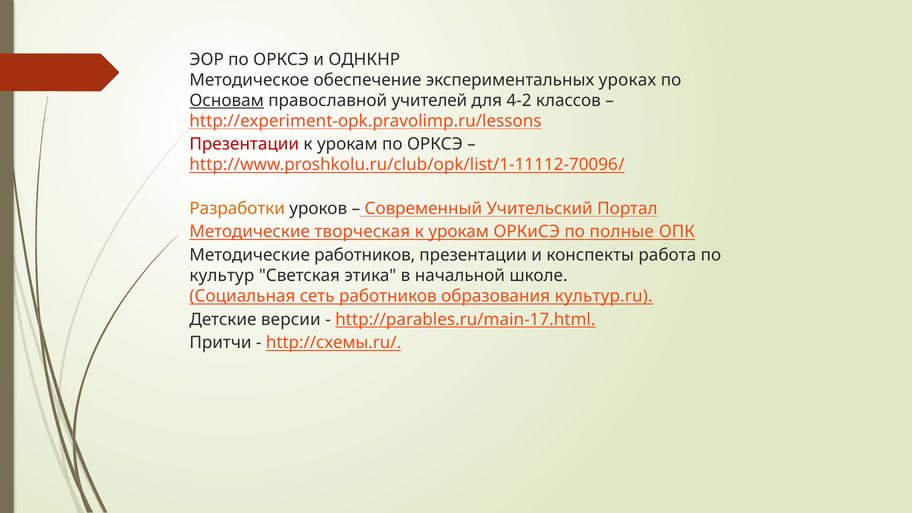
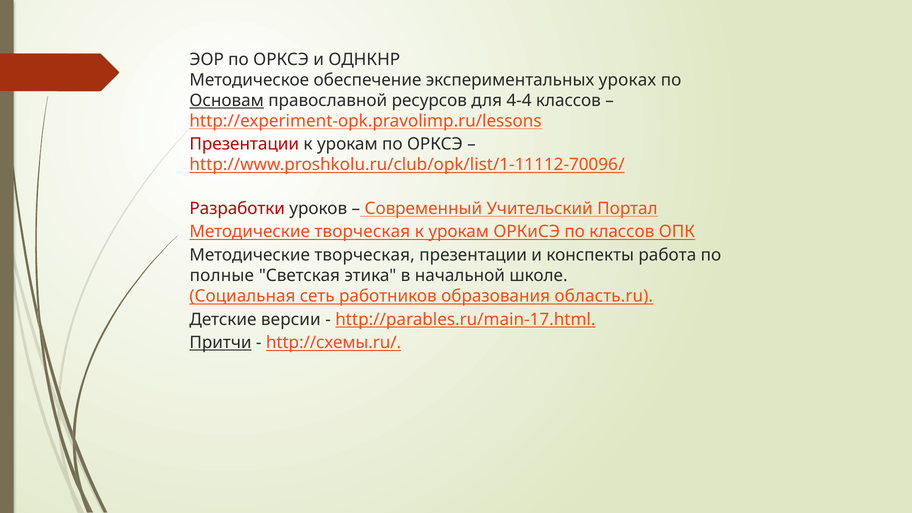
учителей: учителей -> ресурсов (429, 100)
4-2: 4-2 -> 4-4 (519, 100)
Разработки colour: orange -> red (237, 209)
по полные: полные -> классов (622, 232)
работников: работников -> творческая (365, 255)
культур: культур -> полные (222, 276)
культур.ru: культур.ru -> область.ru (604, 296)
Притчи underline: none -> present (221, 343)
